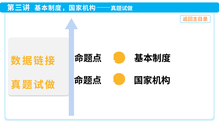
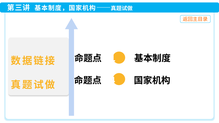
1: 1 -> 4 (113, 81)
